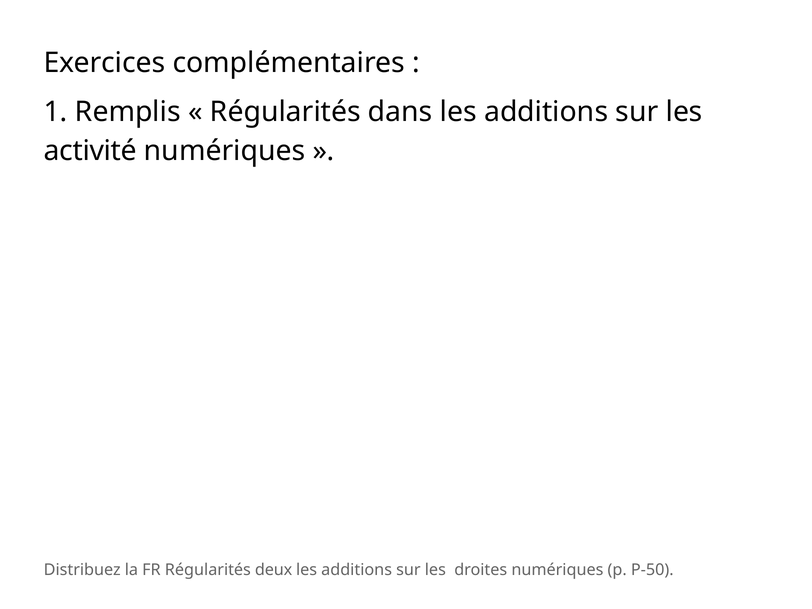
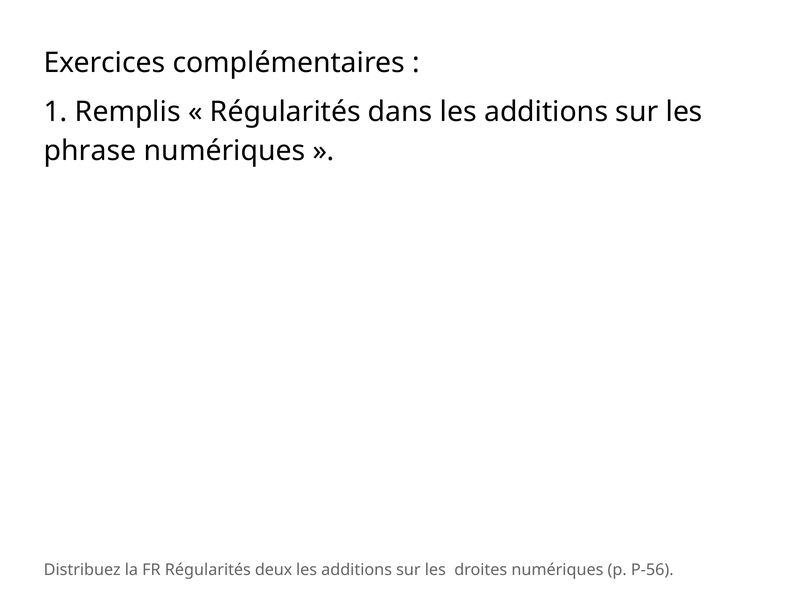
activité: activité -> phrase (90, 151)
P-50: P-50 -> P-56 (652, 570)
